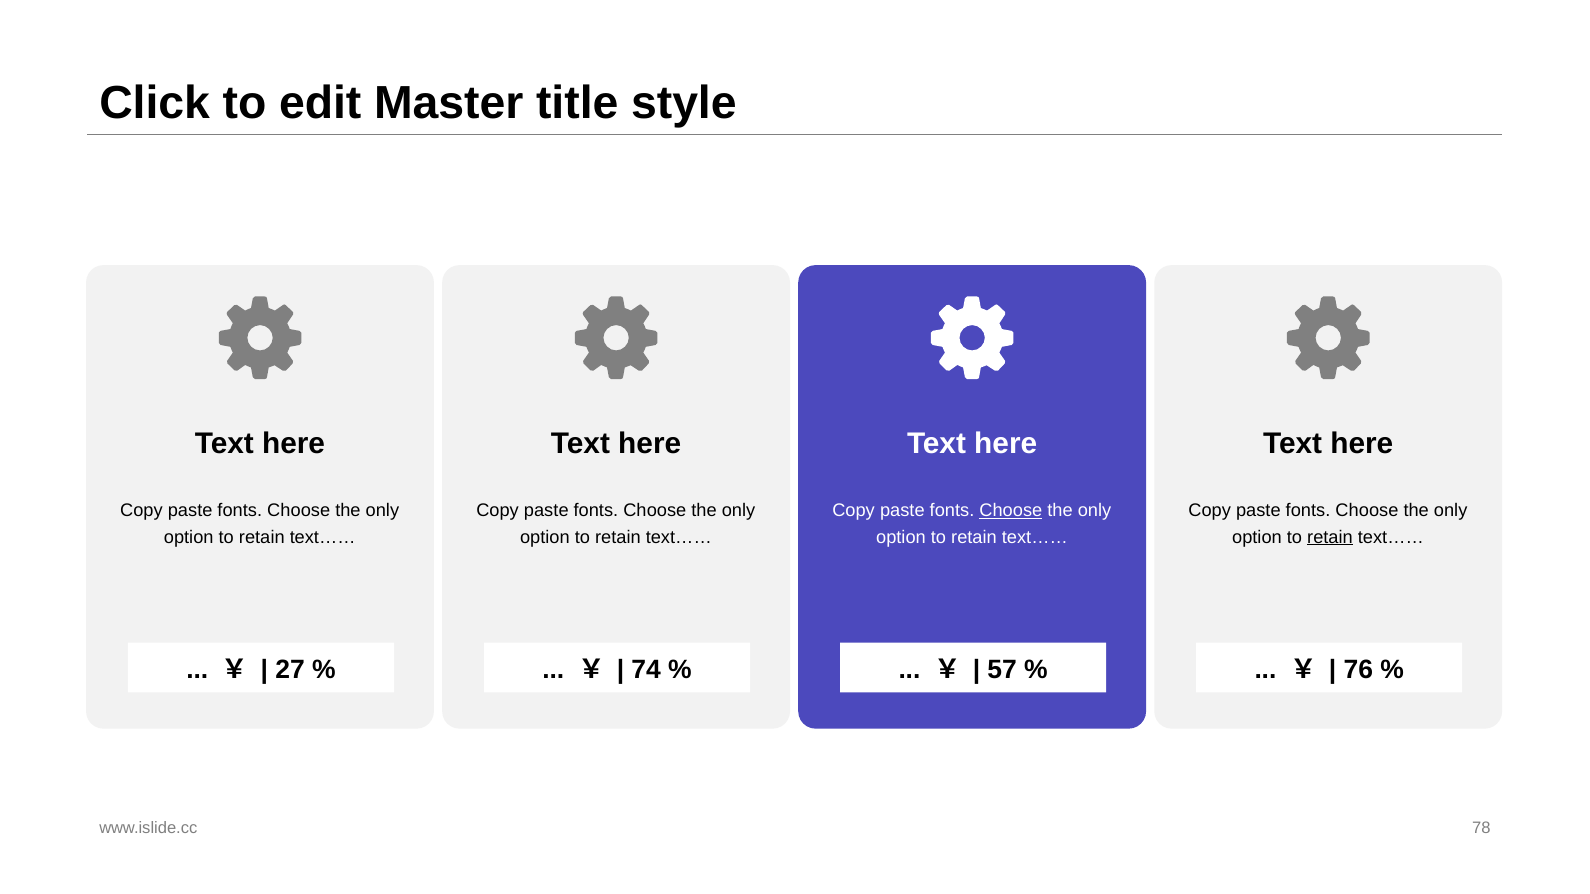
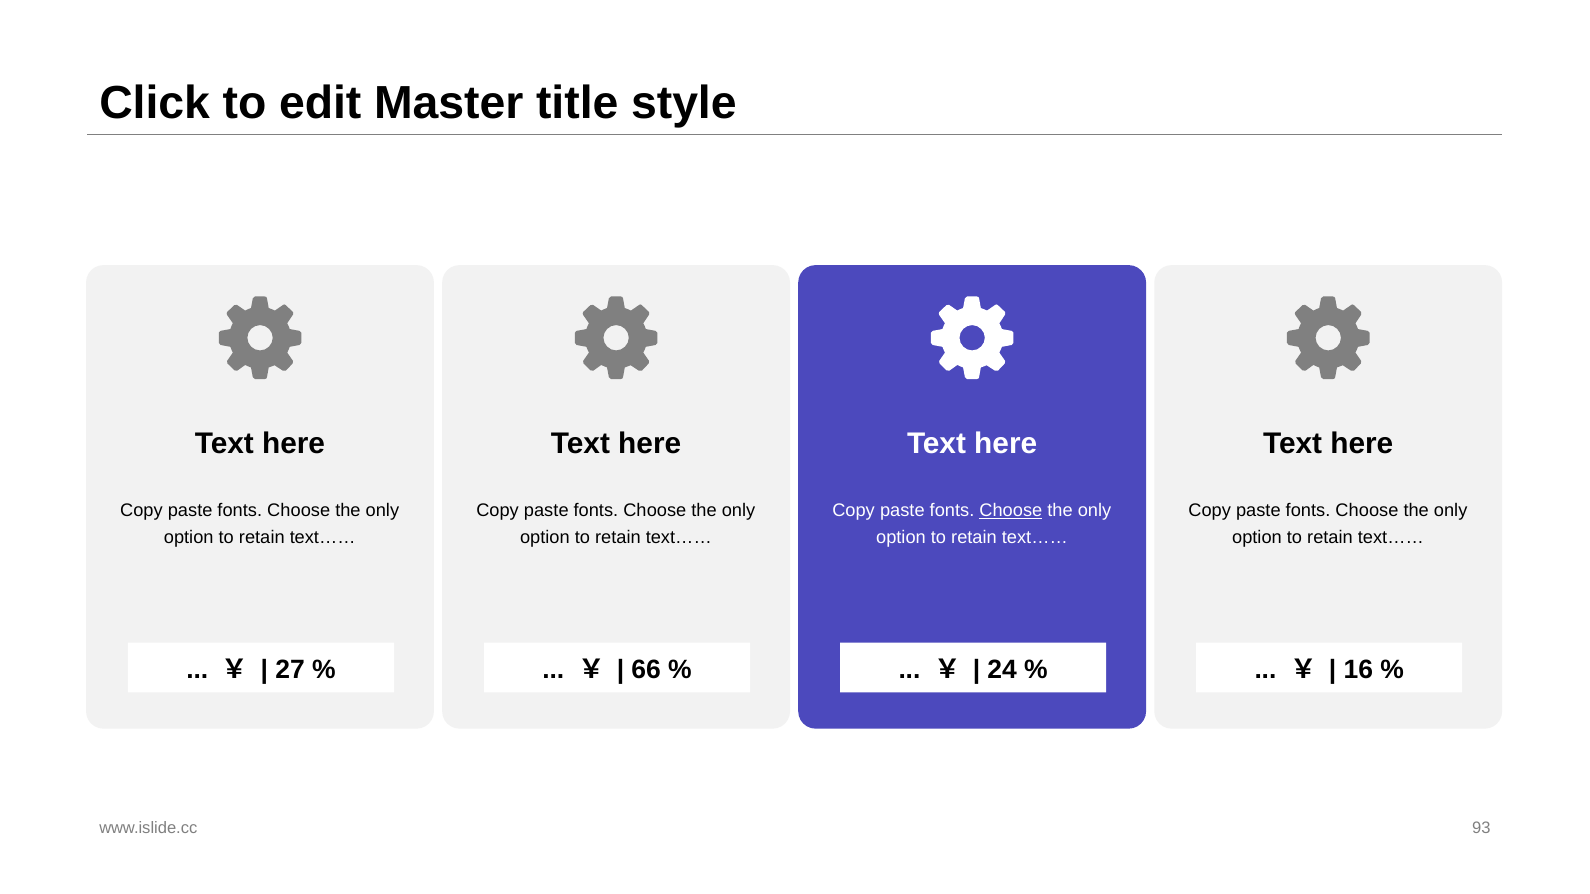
retain underline: present -> none (1330, 537)
74: 74 -> 66 (646, 670)
57: 57 -> 24 (1002, 670)
76: 76 -> 16 (1358, 670)
78: 78 -> 93 (1481, 828)
